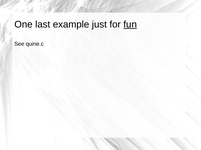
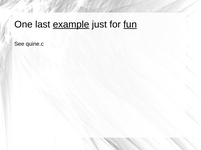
example underline: none -> present (71, 25)
